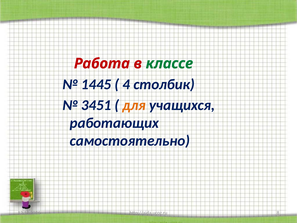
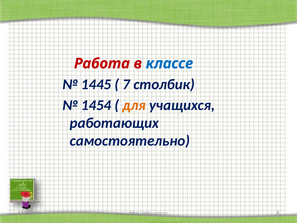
классе colour: green -> blue (169, 63)
4: 4 -> 7 (126, 84)
3451: 3451 -> 1454 (96, 105)
